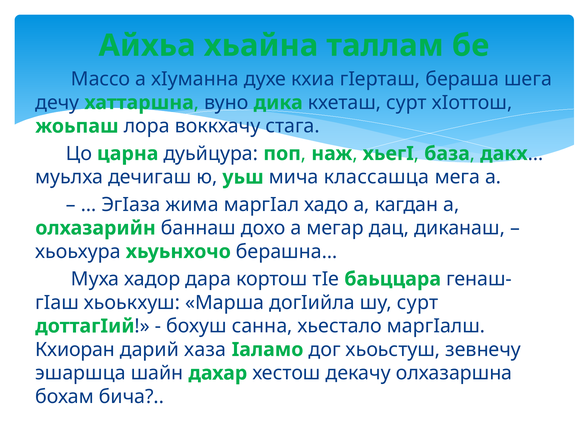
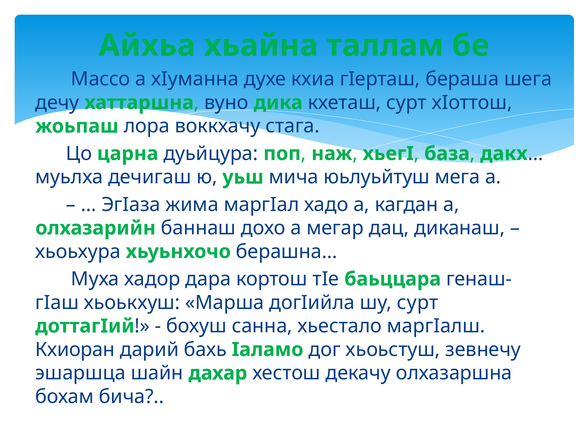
классашца: классашца -> юьлуьйтуш (377, 177)
хаза: хаза -> бахь (205, 350)
